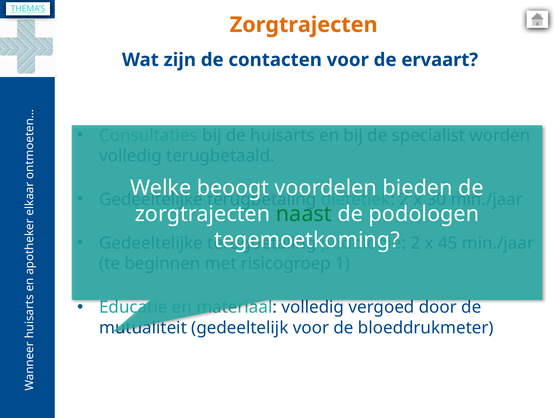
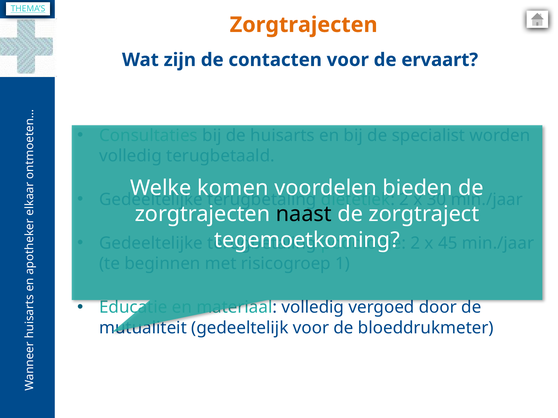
beoogt: beoogt -> komen (233, 188)
naast colour: green -> black (304, 214)
podologen: podologen -> zorgtraject (424, 214)
